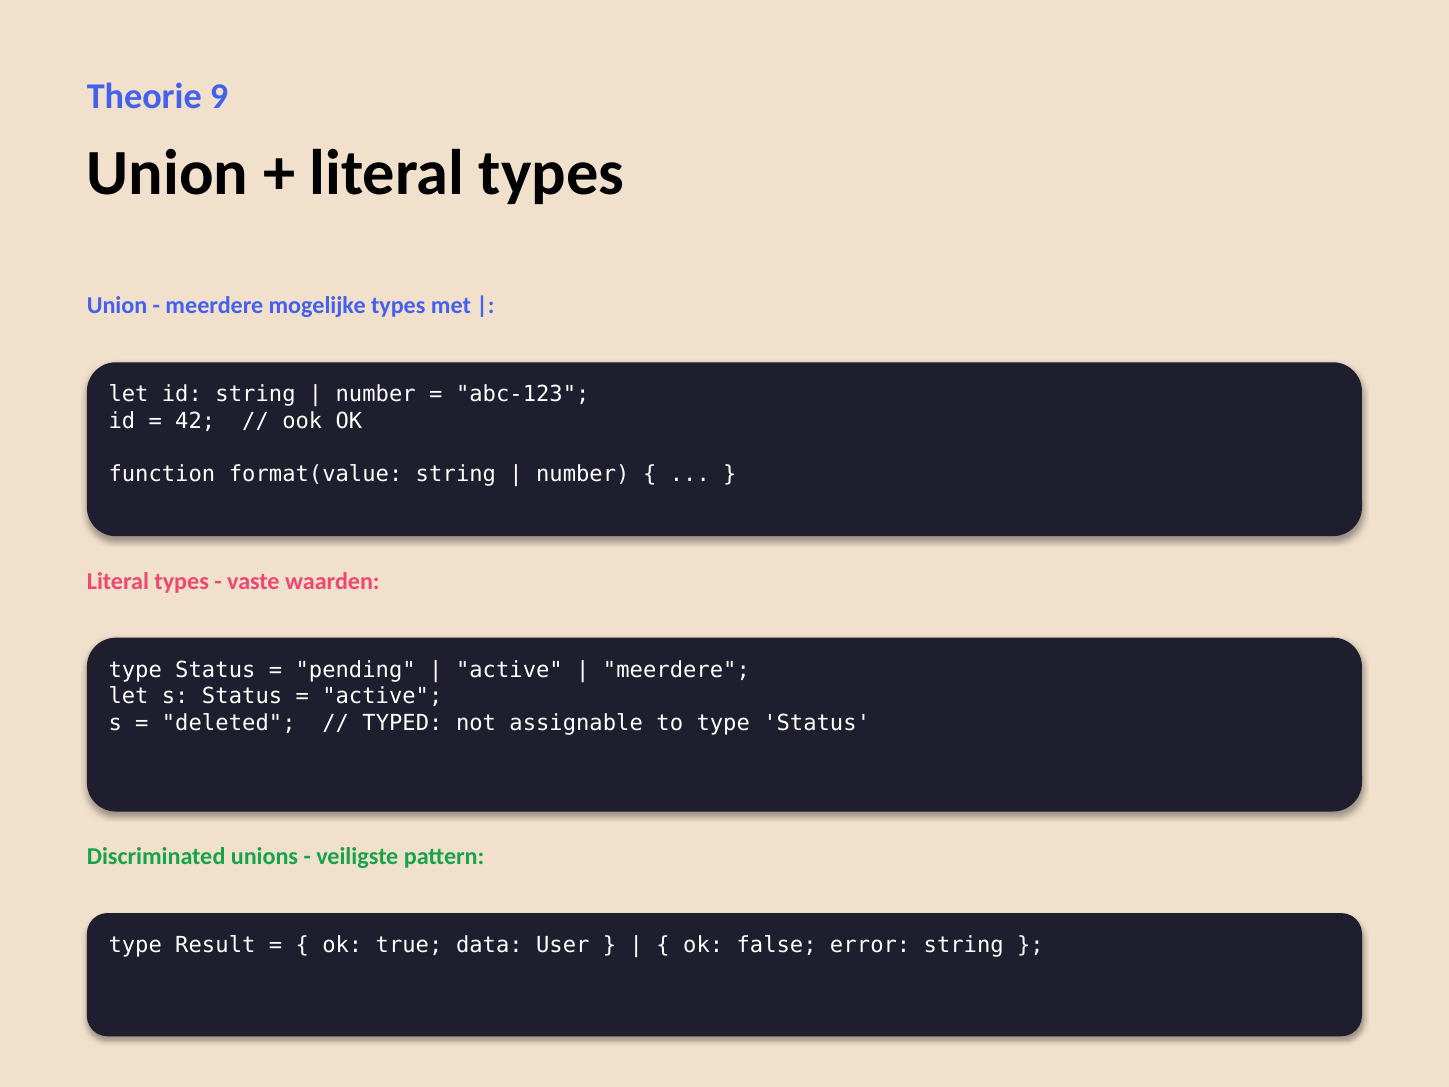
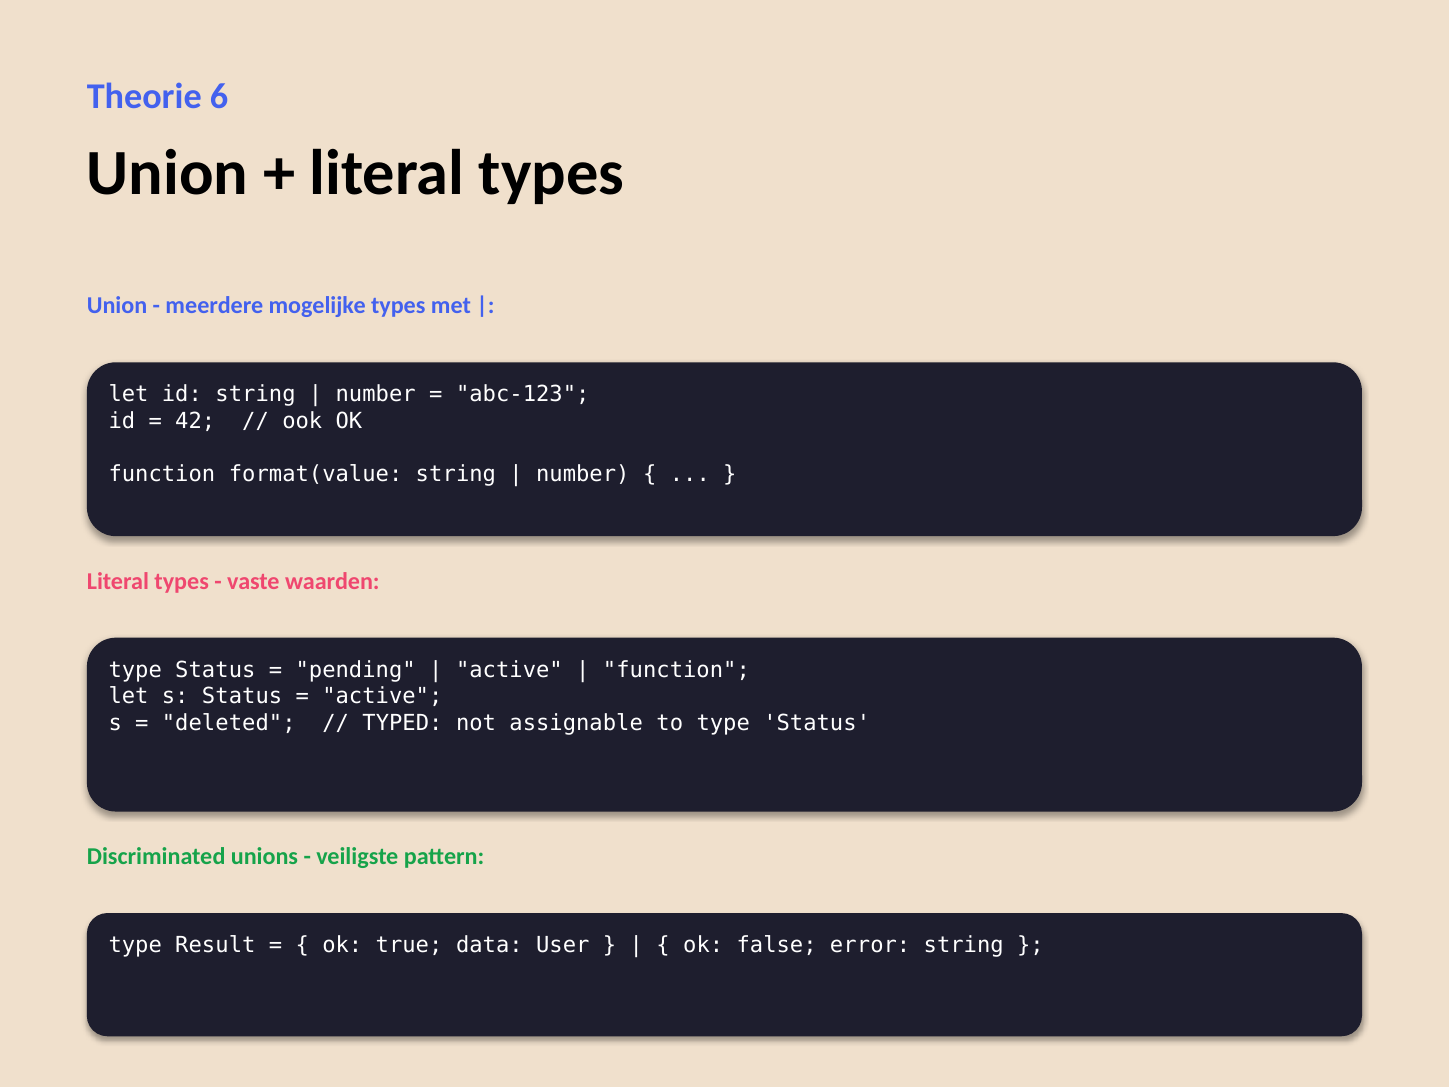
9: 9 -> 6 (219, 97)
meerdere: meerdere -> function (676, 670)
